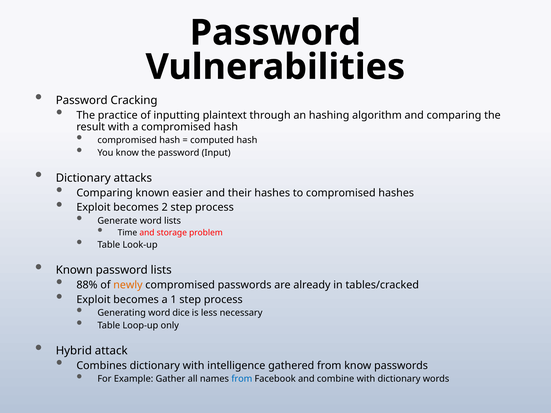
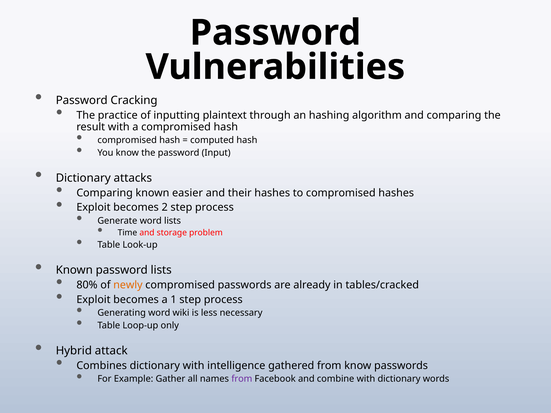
88%: 88% -> 80% (87, 285)
dice: dice -> wiki (181, 313)
from colour: blue -> purple (242, 379)
